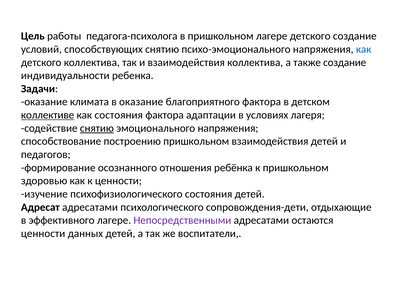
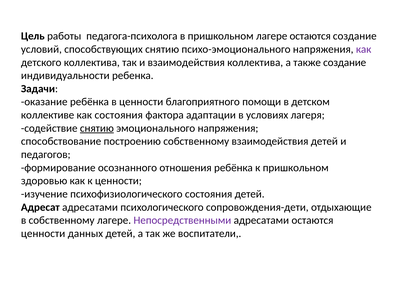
лагере детского: детского -> остаются (310, 36)
как colour: blue -> purple (364, 49)
оказание климата: климата -> ребёнка (89, 102)
в оказание: оказание -> ценности (141, 102)
благоприятного фактора: фактора -> помощи (262, 102)
коллективе underline: present -> none (48, 115)
построению пришкольном: пришкольном -> собственному (196, 141)
в эффективного: эффективного -> собственному (62, 221)
